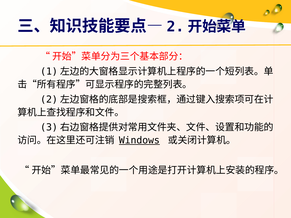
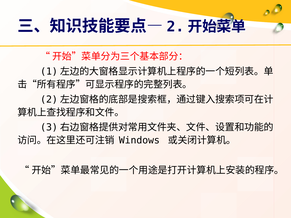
Windows underline: present -> none (139, 141)
